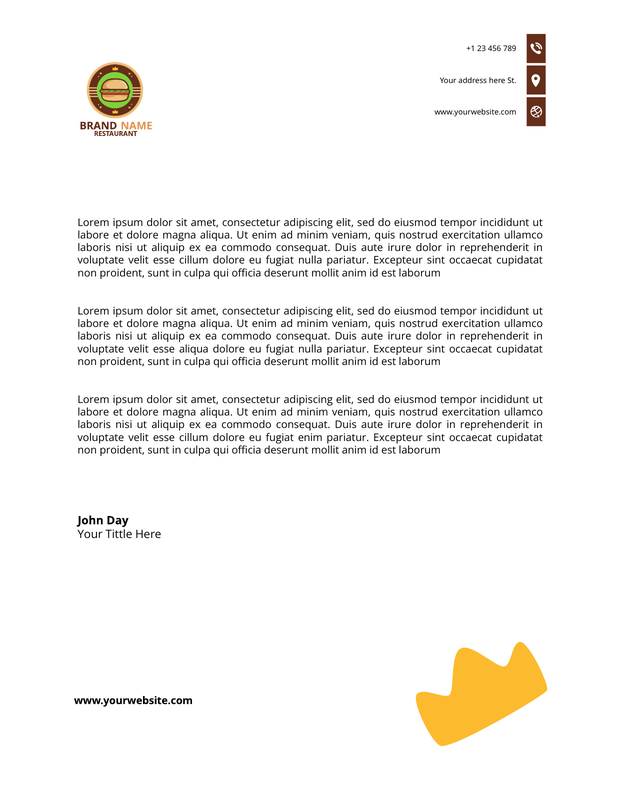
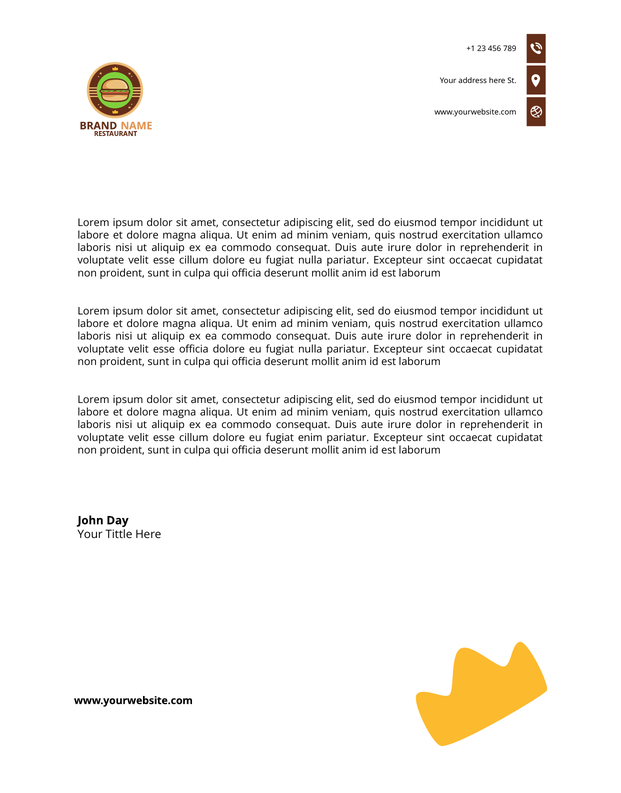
esse aliqua: aliqua -> officia (194, 349)
